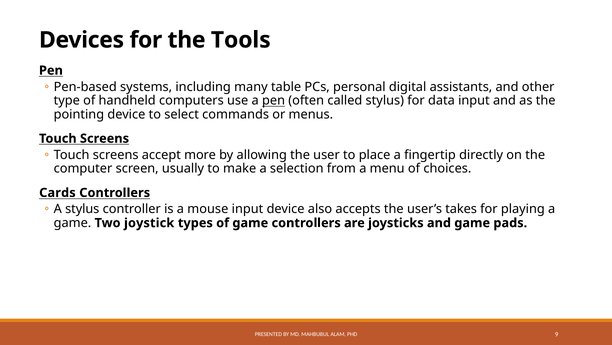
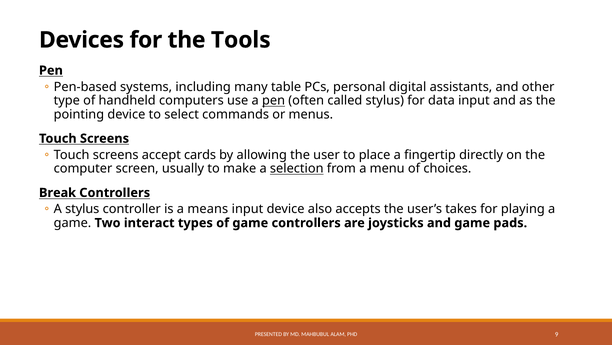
more: more -> cards (200, 155)
selection underline: none -> present (297, 168)
Cards: Cards -> Break (58, 192)
mouse: mouse -> means (208, 209)
joystick: joystick -> interact (149, 223)
